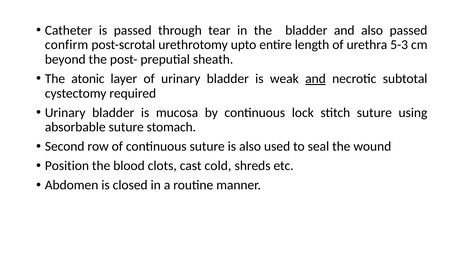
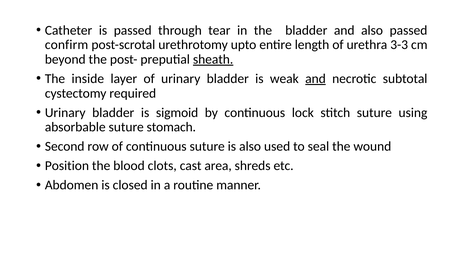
5-3: 5-3 -> 3-3 (399, 45)
sheath underline: none -> present (213, 59)
atonic: atonic -> inside (88, 79)
mucosa: mucosa -> sigmoid (177, 113)
cold: cold -> area (218, 166)
